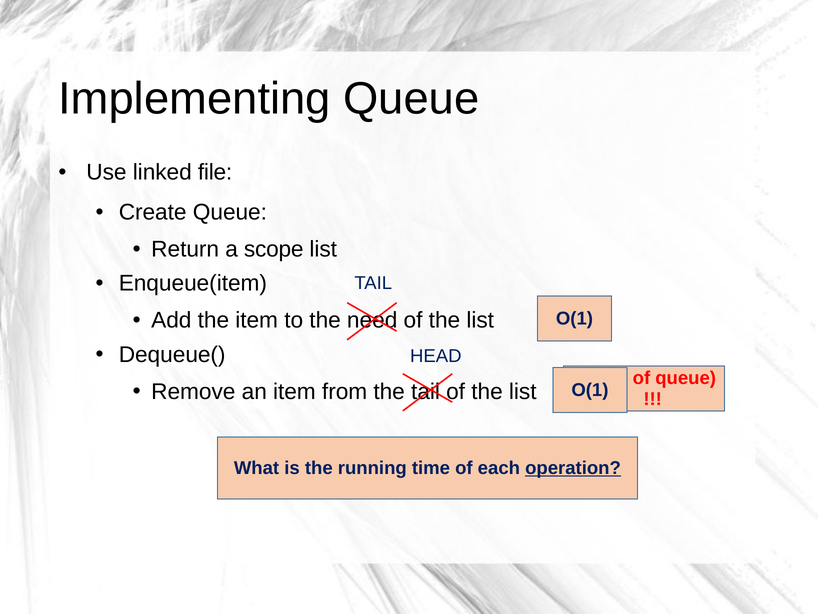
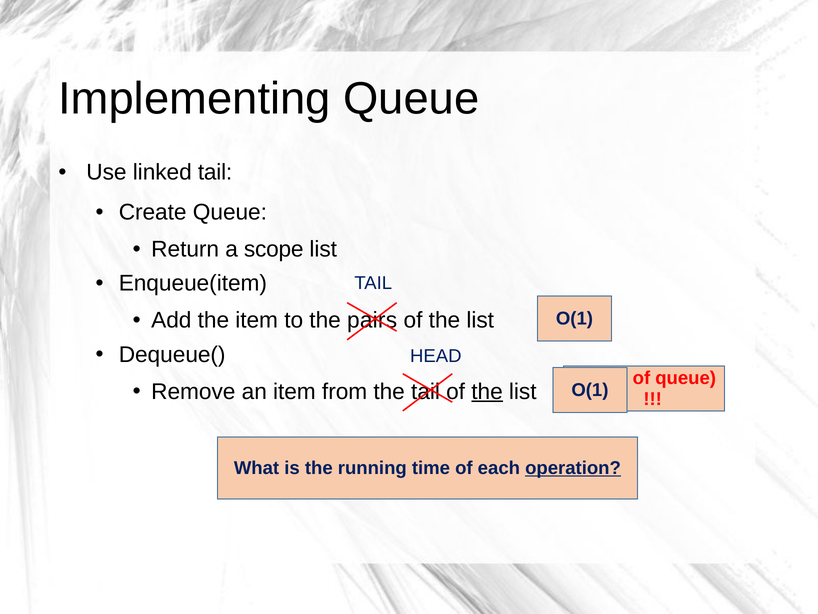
linked file: file -> tail (215, 172)
need: need -> pairs (372, 320)
the underline: none -> present (487, 391)
